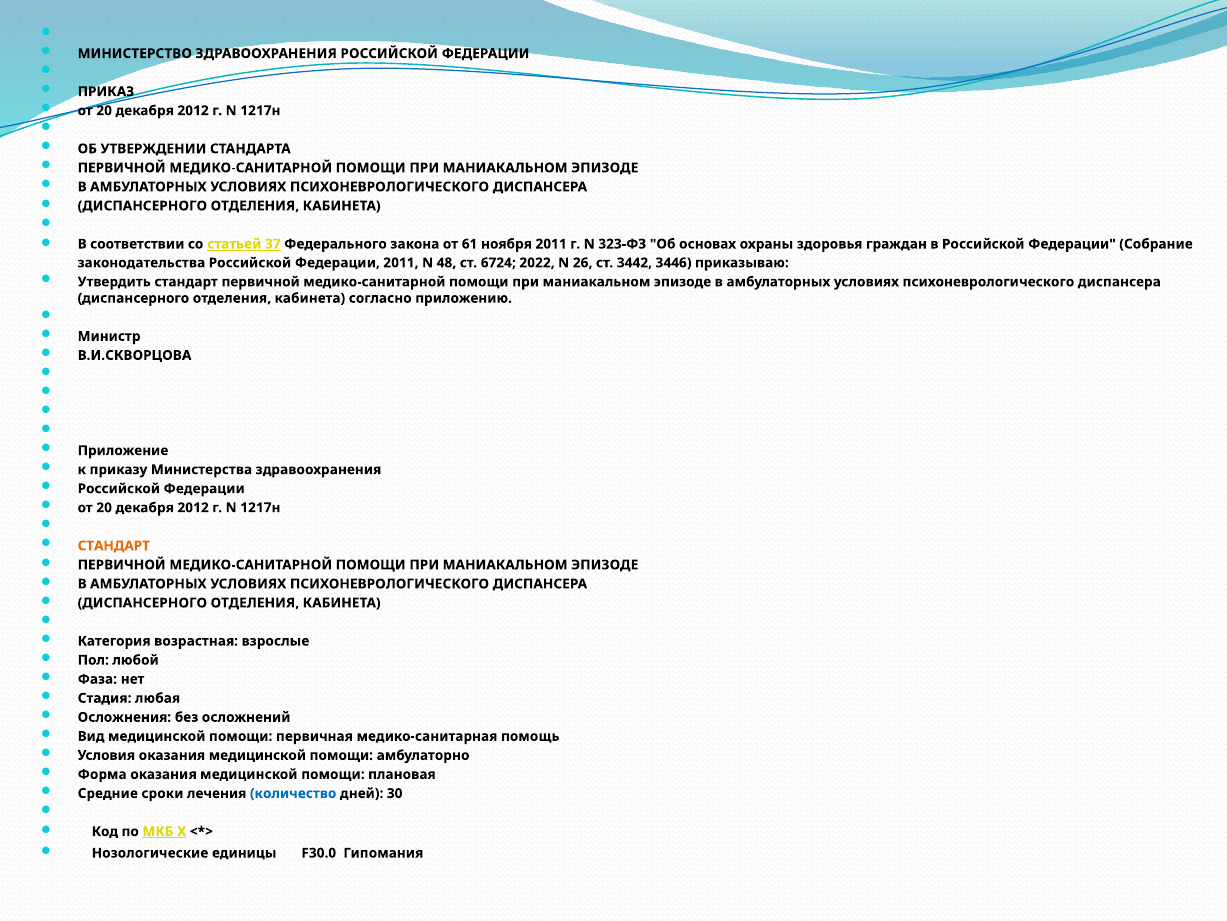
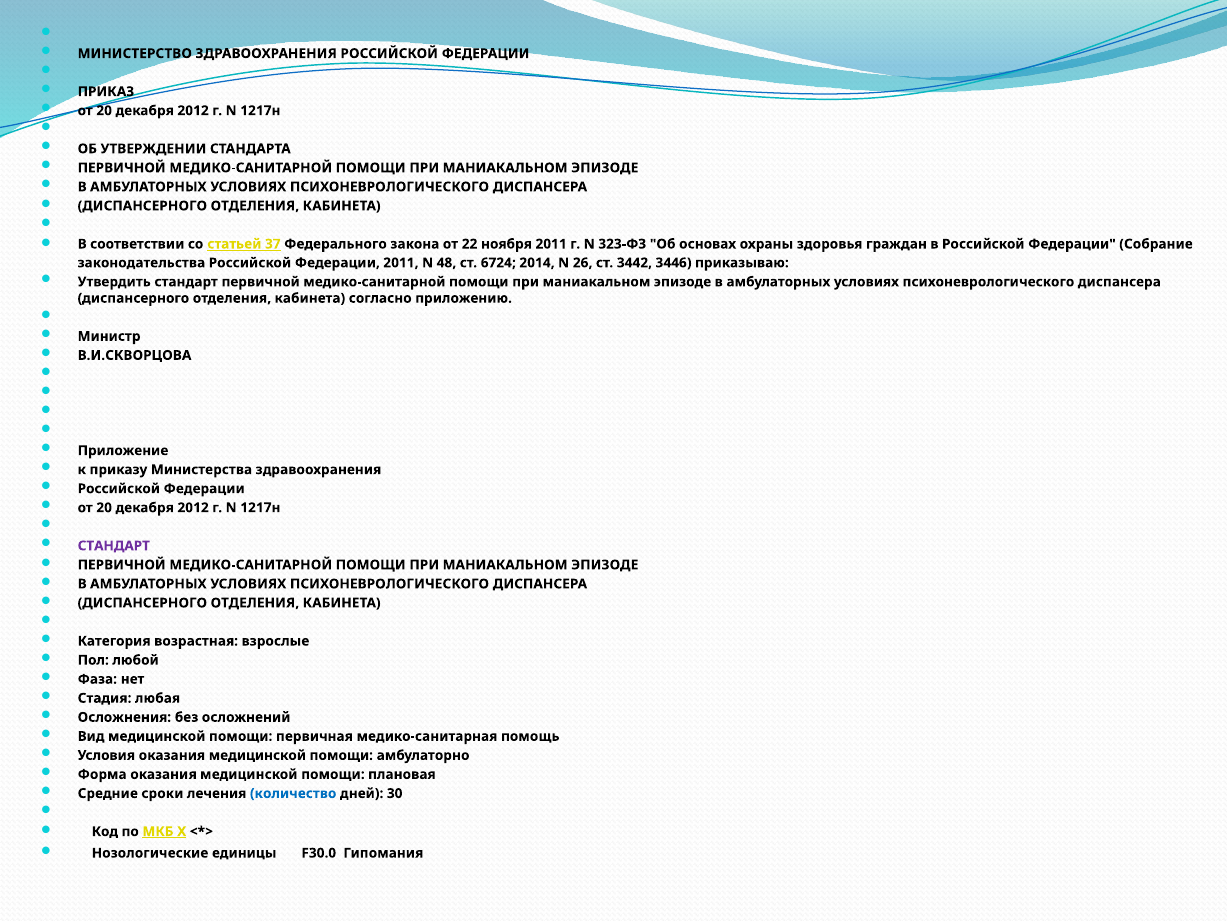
61: 61 -> 22 (470, 244)
2022: 2022 -> 2014 (537, 263)
СТАНДАРТ colour: orange -> purple (114, 545)
